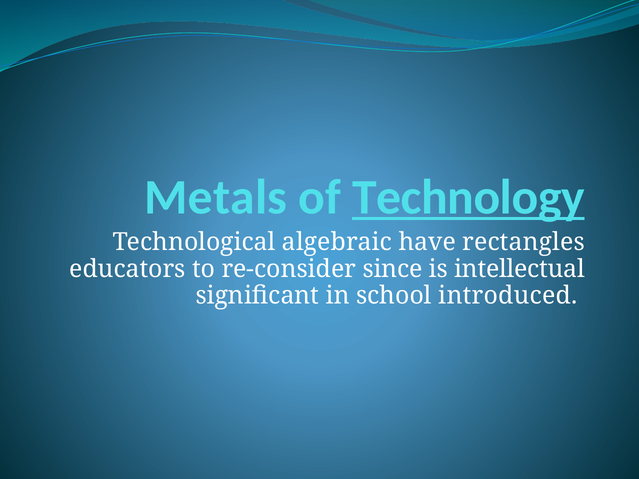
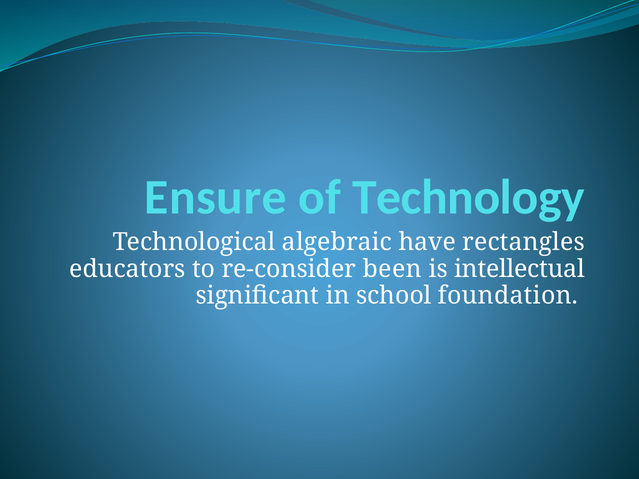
Metals: Metals -> Ensure (216, 197)
Technology underline: present -> none (468, 197)
since: since -> been (392, 269)
introduced: introduced -> foundation (508, 296)
